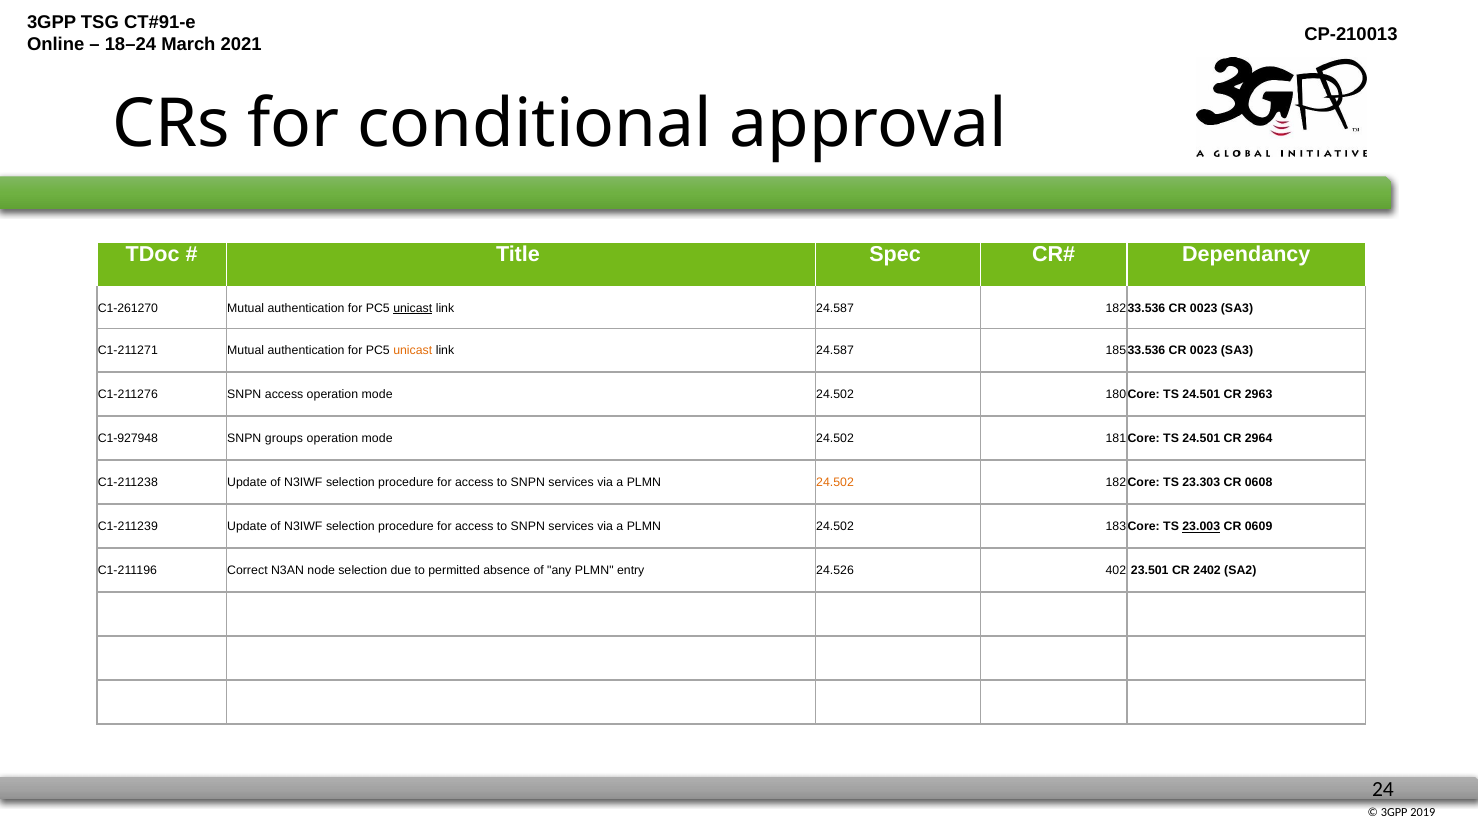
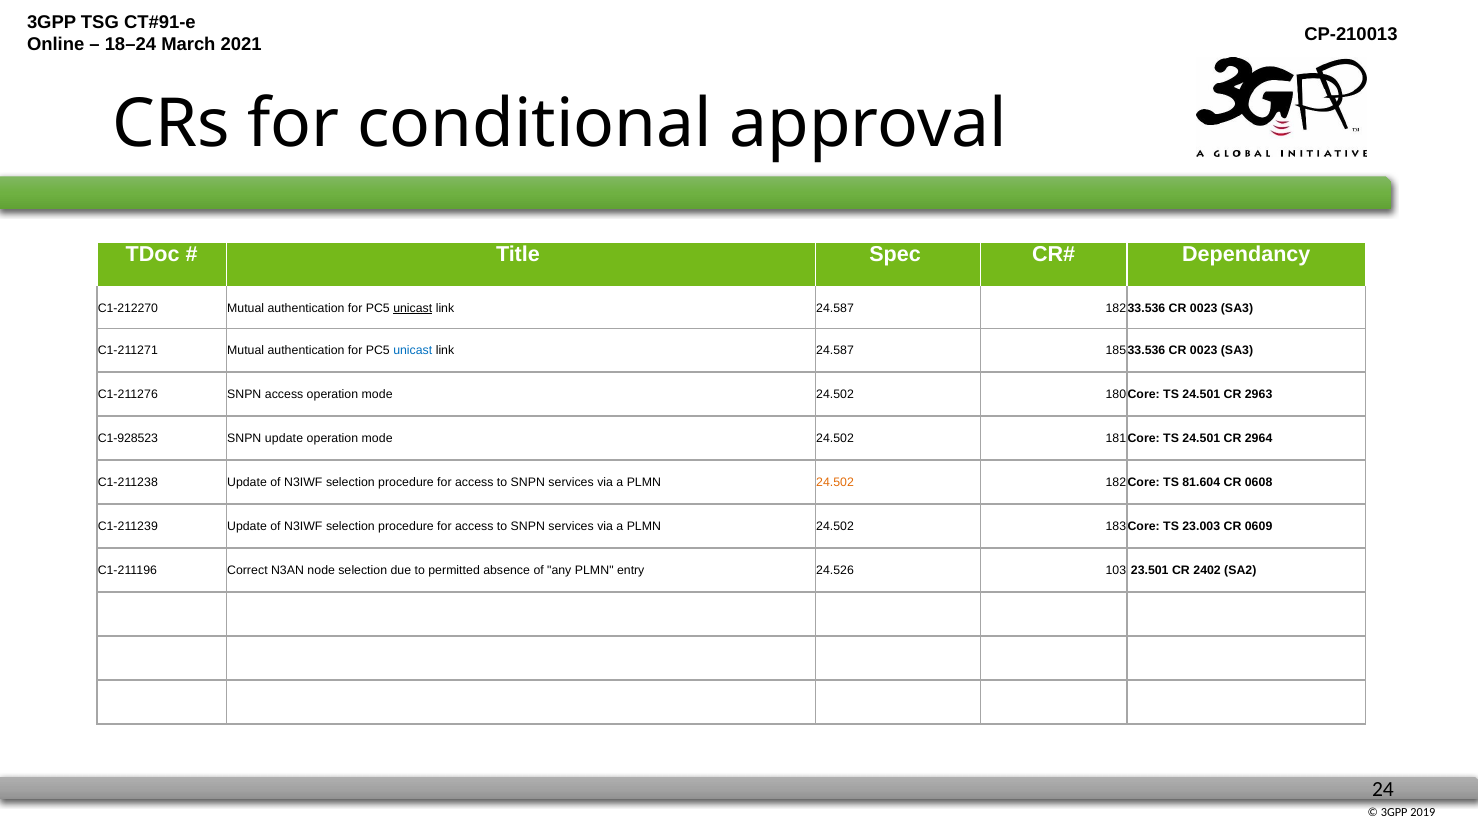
C1-261270: C1-261270 -> C1-212270 (128, 308)
unicast colour: orange -> blue (413, 351)
C1-927948: C1-927948 -> C1-928523 (128, 439)
SNPN groups: groups -> update (284, 439)
23.303: 23.303 -> 81.604 (1201, 483)
23.003 underline: present -> none (1201, 527)
402: 402 -> 103 (1116, 571)
